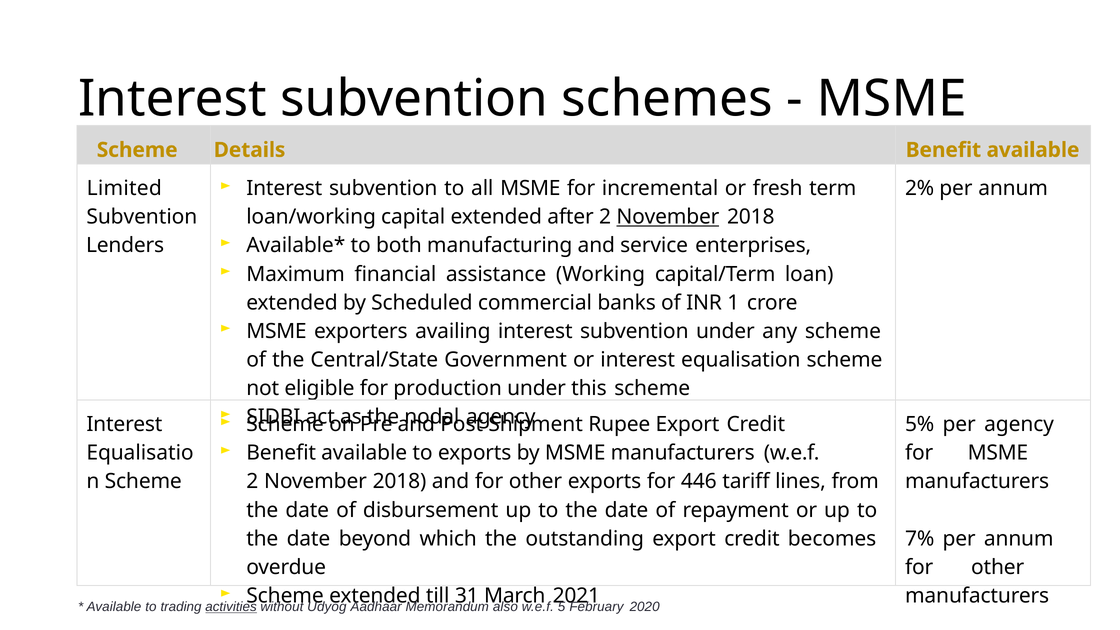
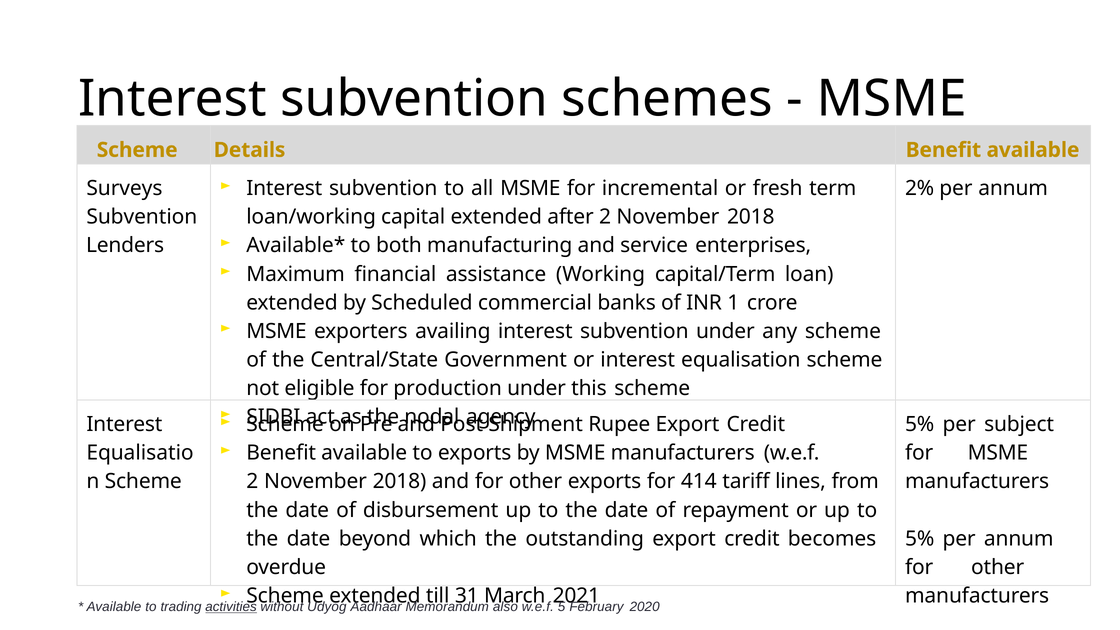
Limited: Limited -> Surveys (124, 188)
November underline: present -> none (668, 217)
per agency: agency -> subject (1019, 424)
446: 446 -> 414 (699, 482)
7%: 7% -> 5% (920, 539)
